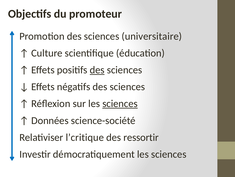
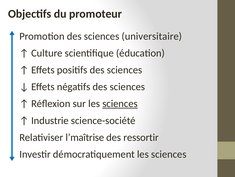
des underline: present -> none (97, 70)
Données: Données -> Industrie (50, 120)
l’critique: l’critique -> l’maîtrise (85, 137)
